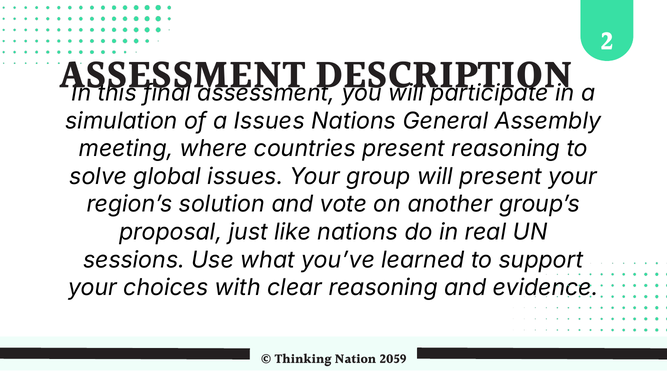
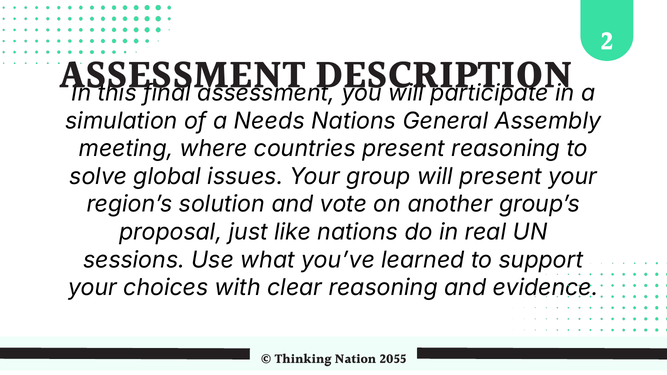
a Issues: Issues -> Needs (269, 121)
2059: 2059 -> 2055 (393, 360)
